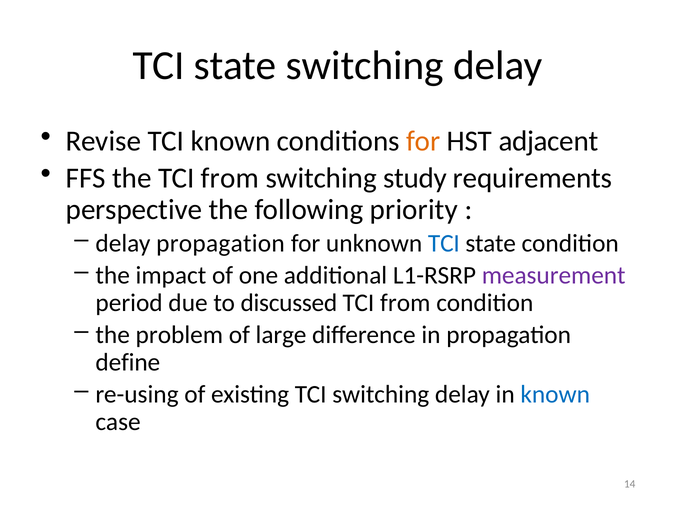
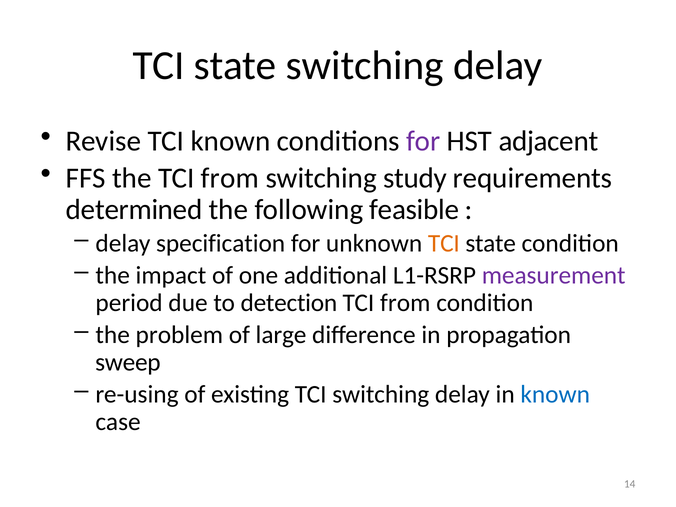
for colour: orange -> purple (423, 141)
perspective: perspective -> determined (134, 210)
priority: priority -> feasible (414, 210)
delay propagation: propagation -> specification (221, 243)
TCI colour: blue -> orange (444, 243)
discussed: discussed -> detection (289, 303)
define: define -> sweep (128, 362)
